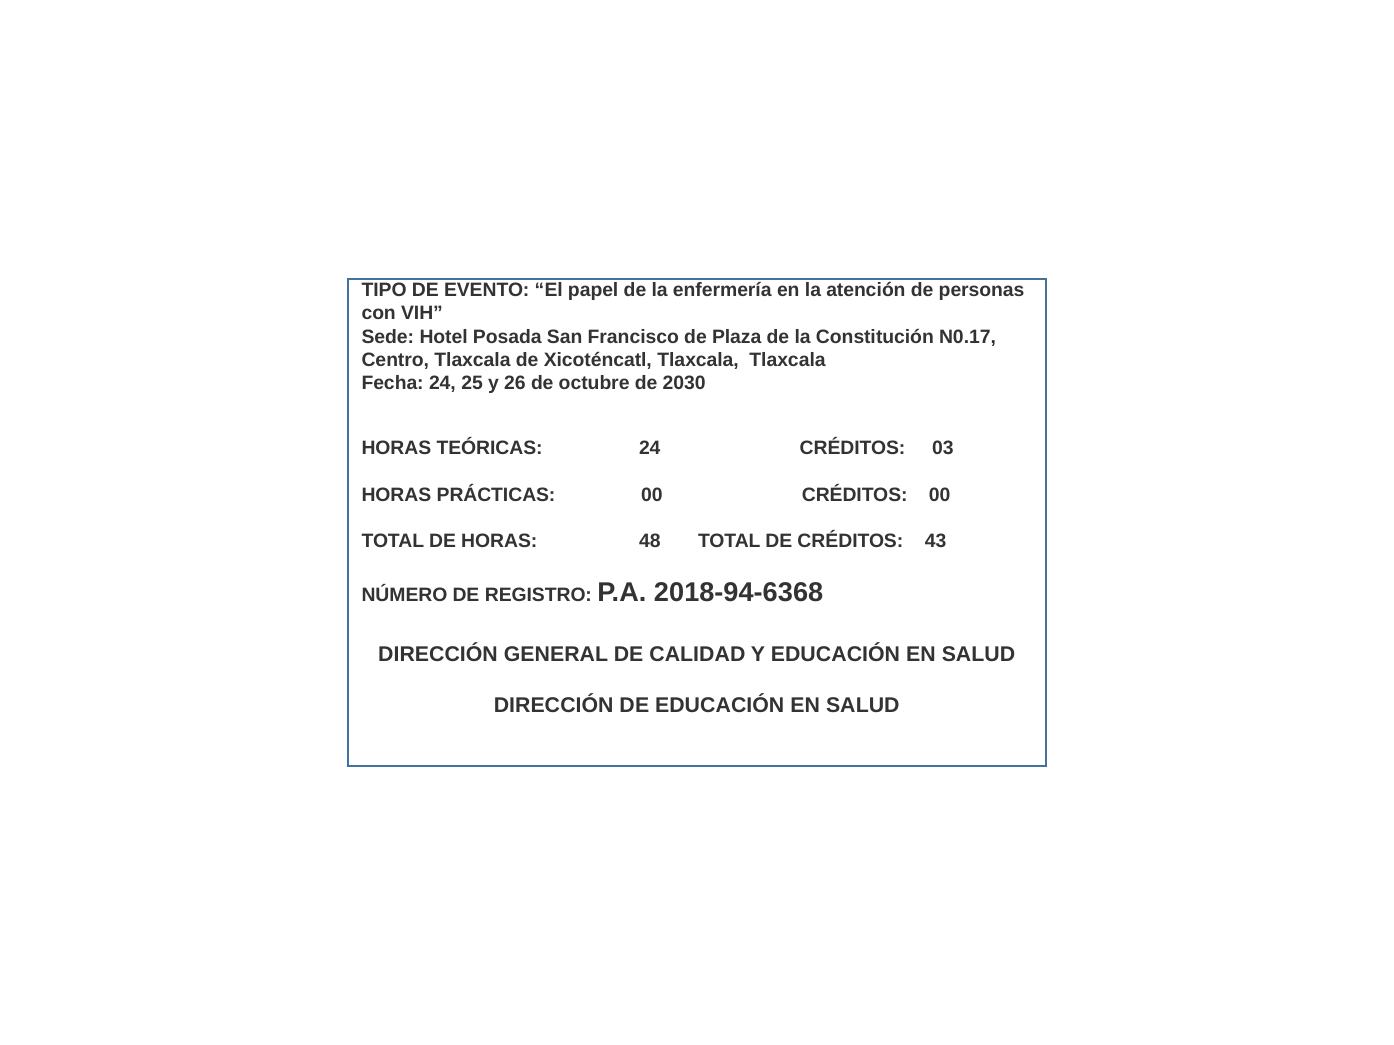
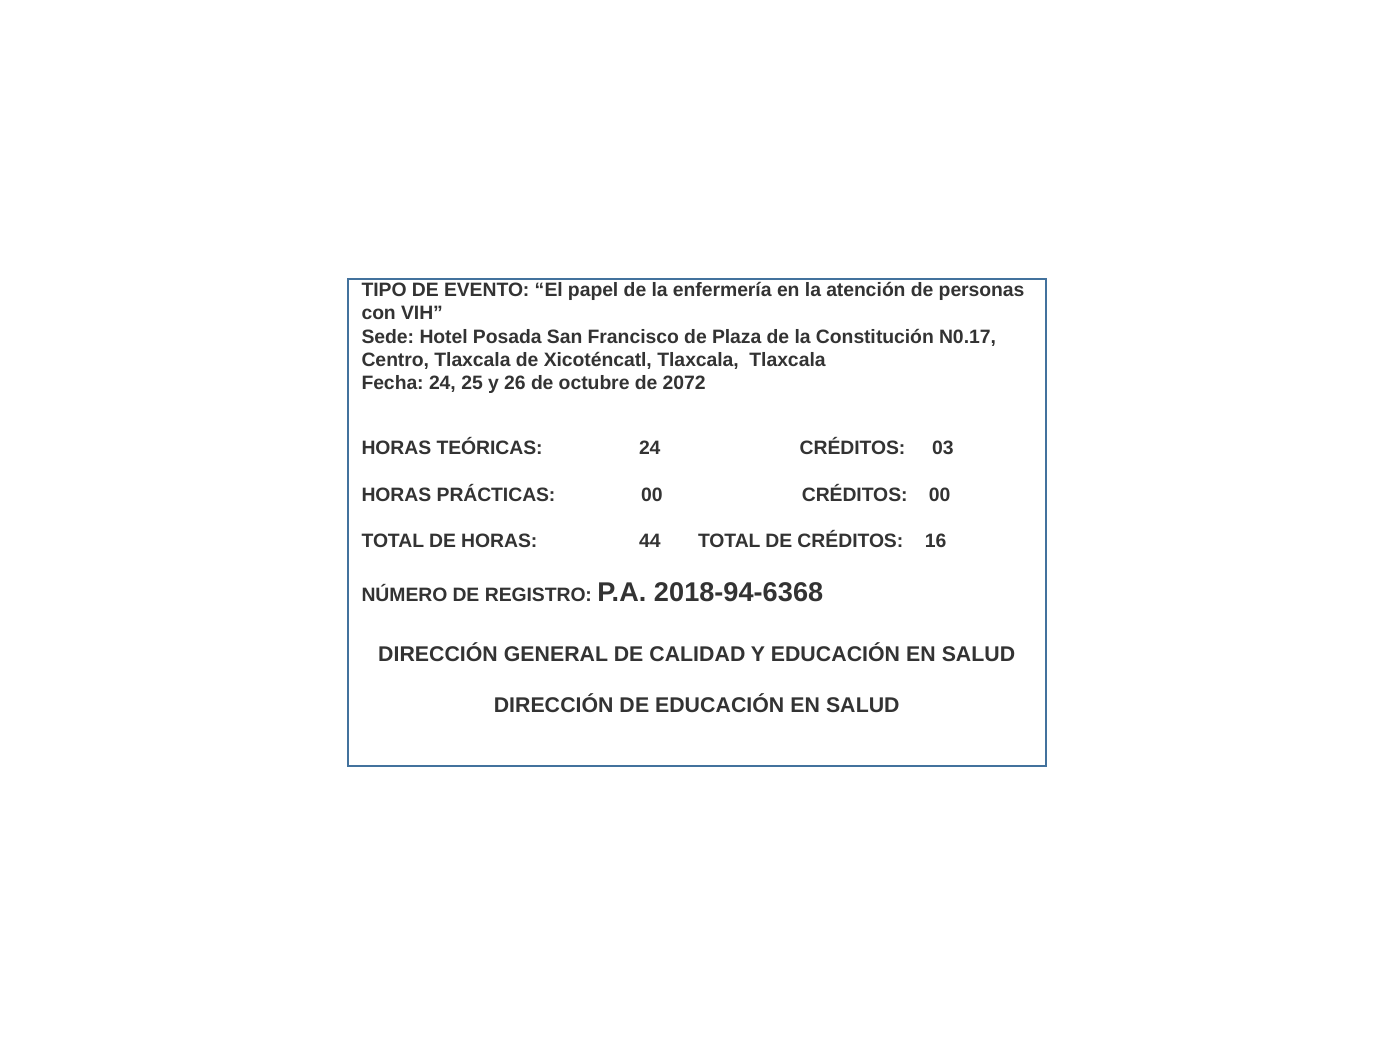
2030: 2030 -> 2072 (684, 383)
48: 48 -> 44 (650, 542)
43: 43 -> 16 (936, 542)
